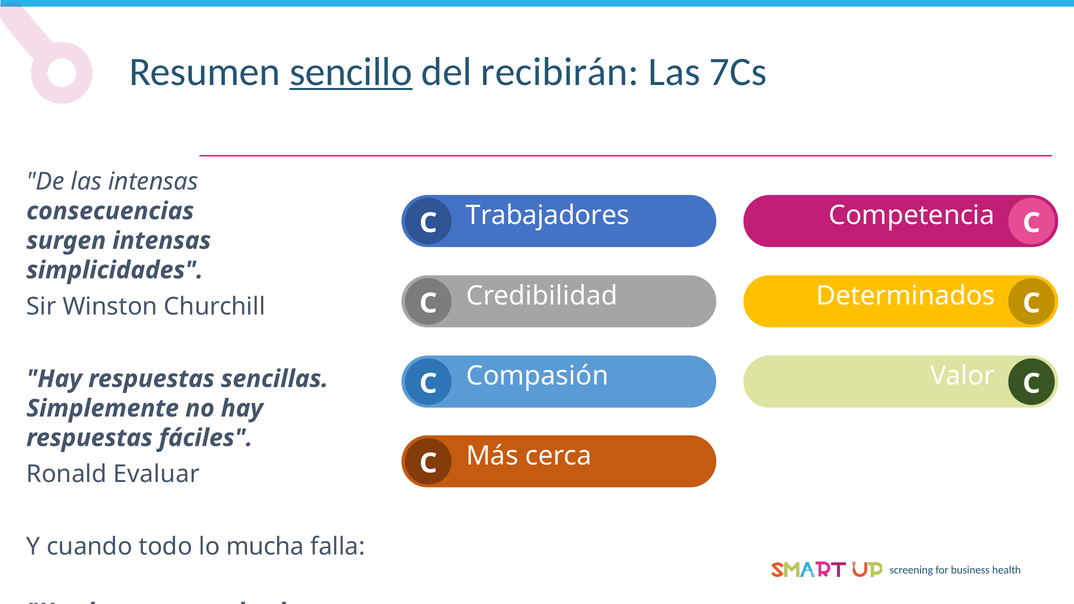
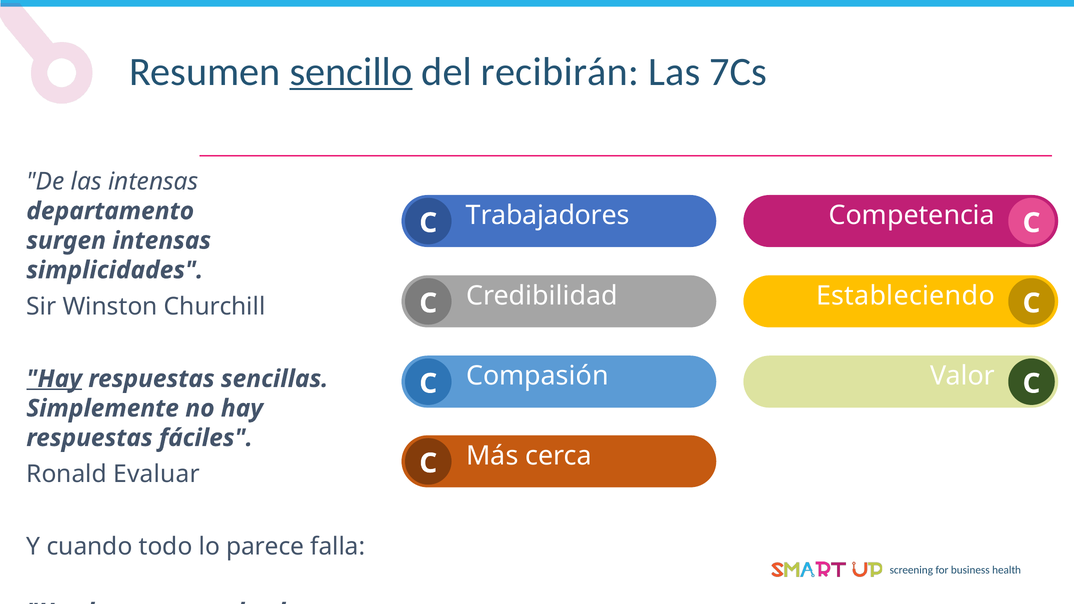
consecuencias: consecuencias -> departamento (110, 211)
Determinados: Determinados -> Estableciendo (905, 296)
Hay underline: none -> present (54, 379)
mucha: mucha -> parece (265, 547)
